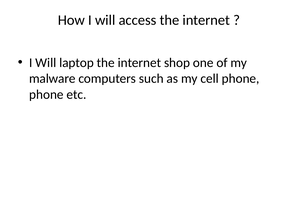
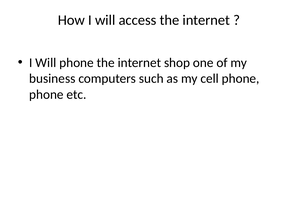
Will laptop: laptop -> phone (77, 63)
malware: malware -> business (52, 78)
